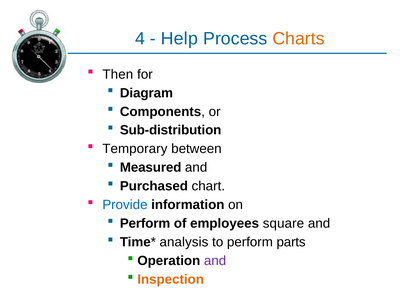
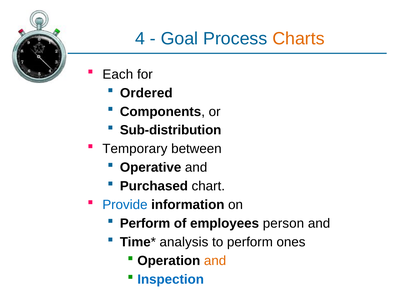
Help: Help -> Goal (179, 39)
Then: Then -> Each (118, 74)
Diagram: Diagram -> Ordered (146, 93)
Measured: Measured -> Operative (151, 168)
square: square -> person (283, 224)
parts: parts -> ones (291, 242)
and colour: purple -> orange (215, 261)
Inspection colour: orange -> blue (171, 280)
